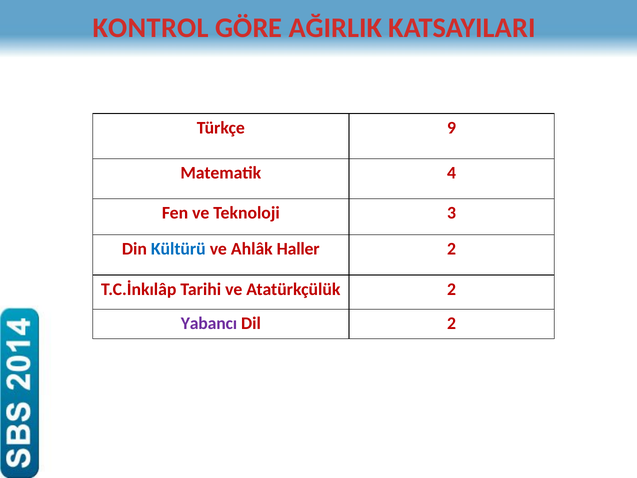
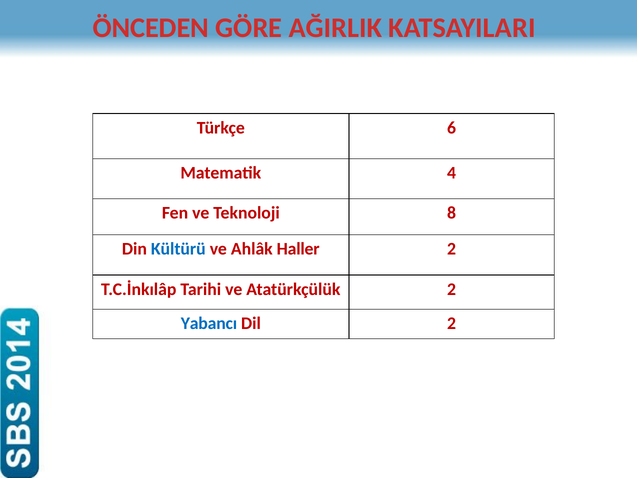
KONTROL: KONTROL -> ÖNCEDEN (151, 28)
9: 9 -> 6 (452, 128)
3: 3 -> 8 (452, 213)
Yabancı colour: purple -> blue (209, 323)
